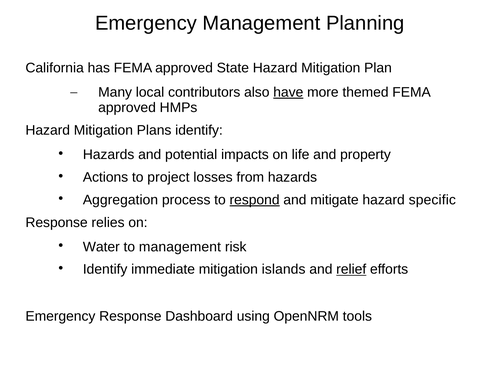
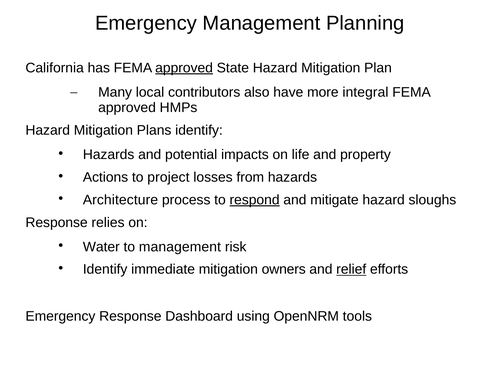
approved underline: none -> present (184, 68)
have underline: present -> none (288, 92)
themed: themed -> integral (365, 92)
Aggregation: Aggregation -> Architecture (120, 200)
specific: specific -> sloughs (432, 200)
islands: islands -> owners (284, 270)
